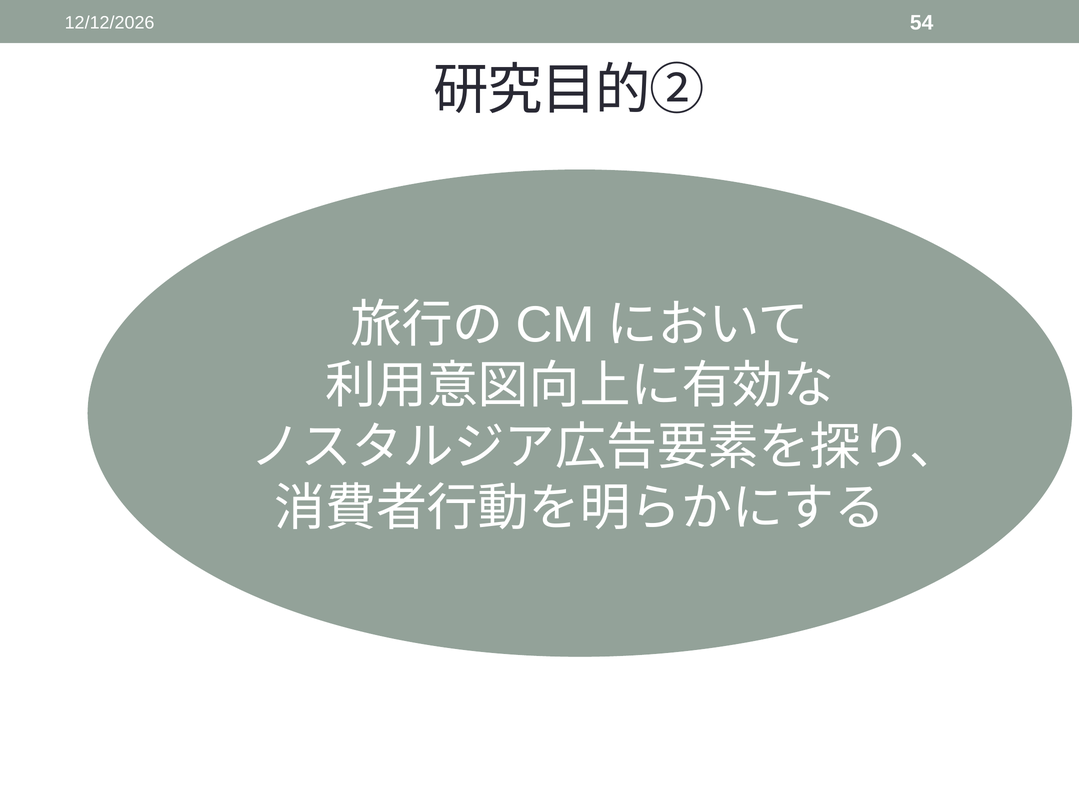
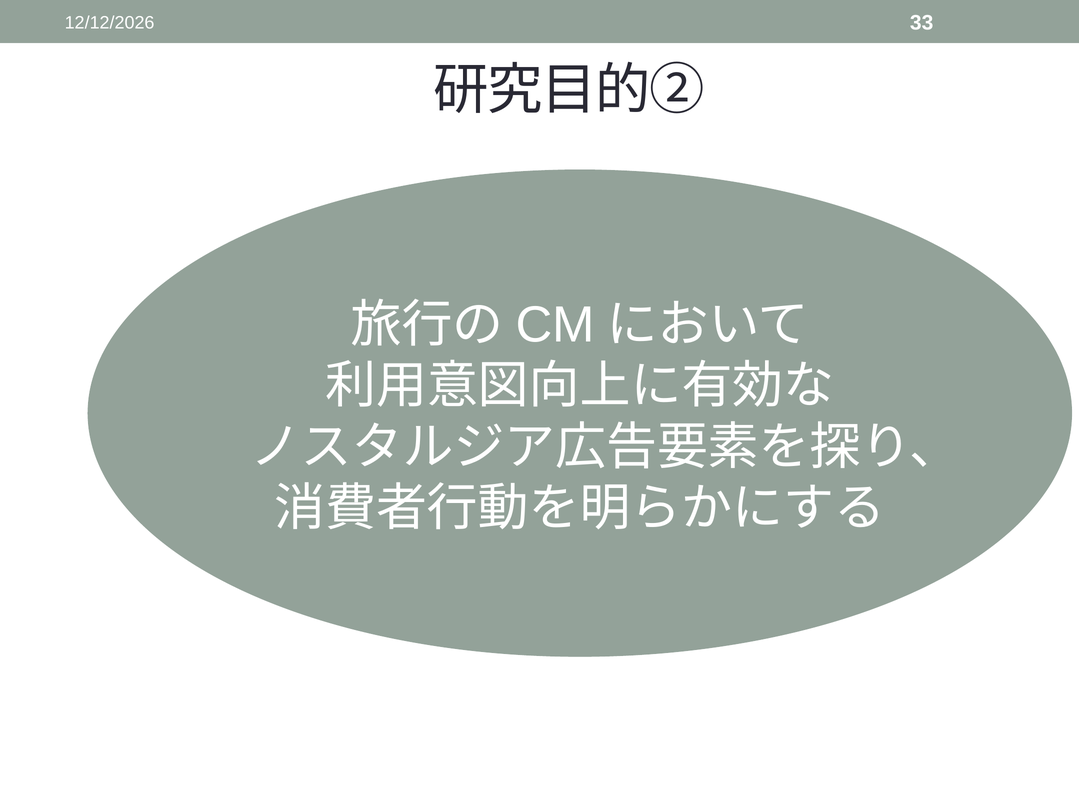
54: 54 -> 33 (922, 23)
